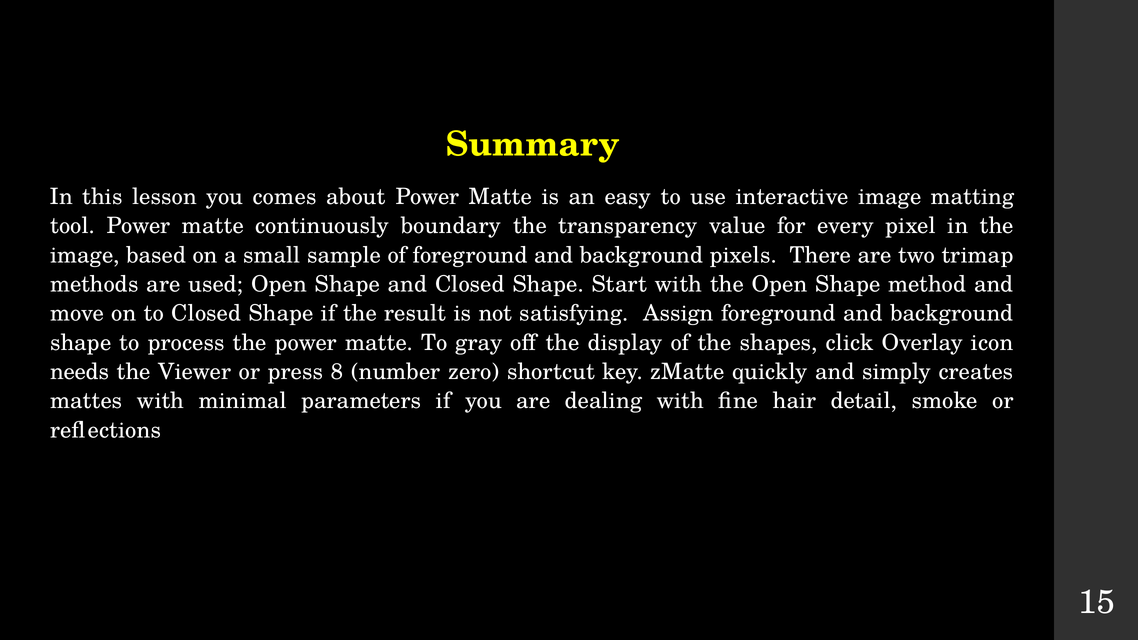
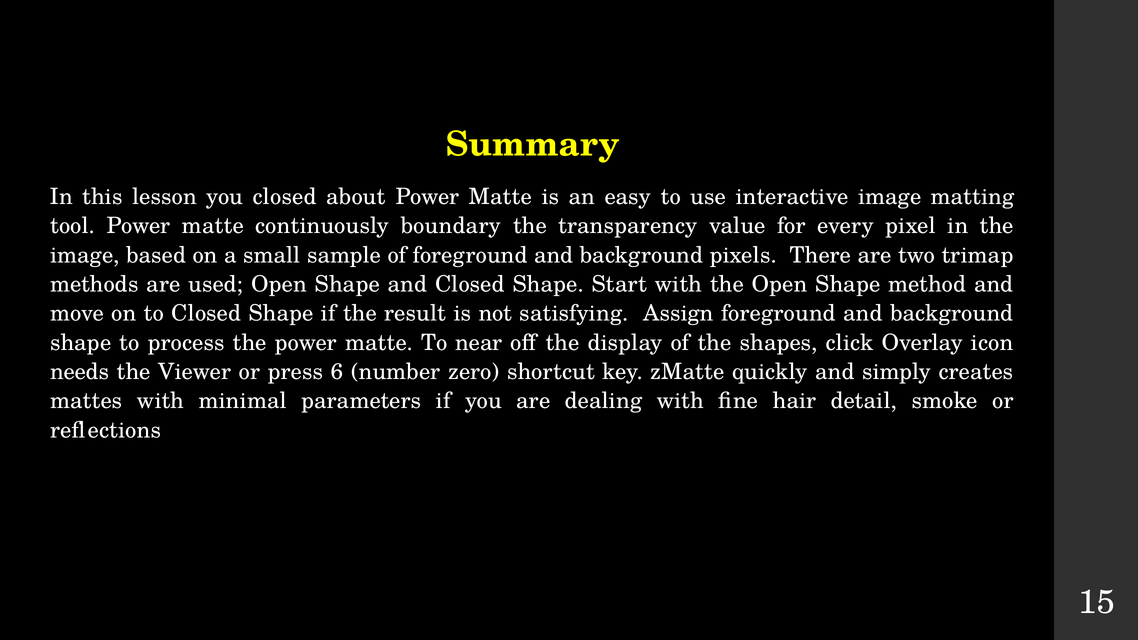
you comes: comes -> closed (285, 197)
gray: gray -> near (479, 343)
8: 8 -> 6 (337, 372)
